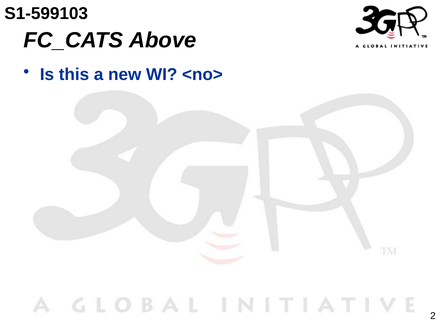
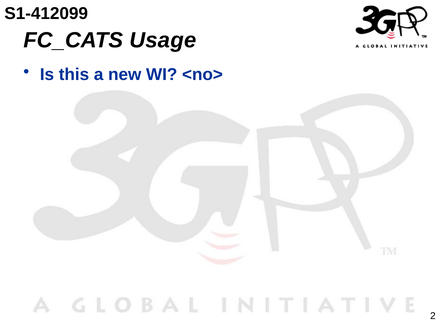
S1-599103: S1-599103 -> S1-412099 (46, 14)
Above: Above -> Usage (163, 40)
